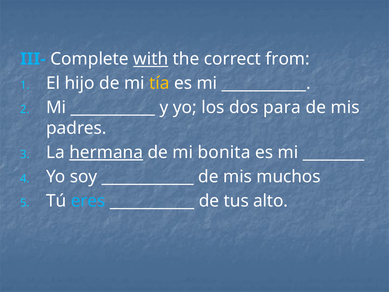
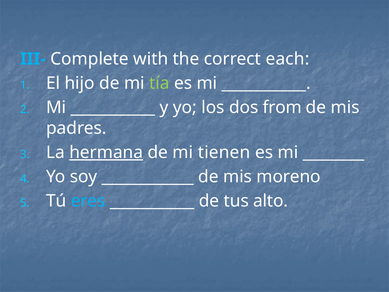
with underline: present -> none (151, 59)
from: from -> each (288, 59)
tía colour: yellow -> light green (159, 83)
para: para -> from (282, 107)
bonita: bonita -> tienen (224, 152)
muchos: muchos -> moreno (289, 177)
